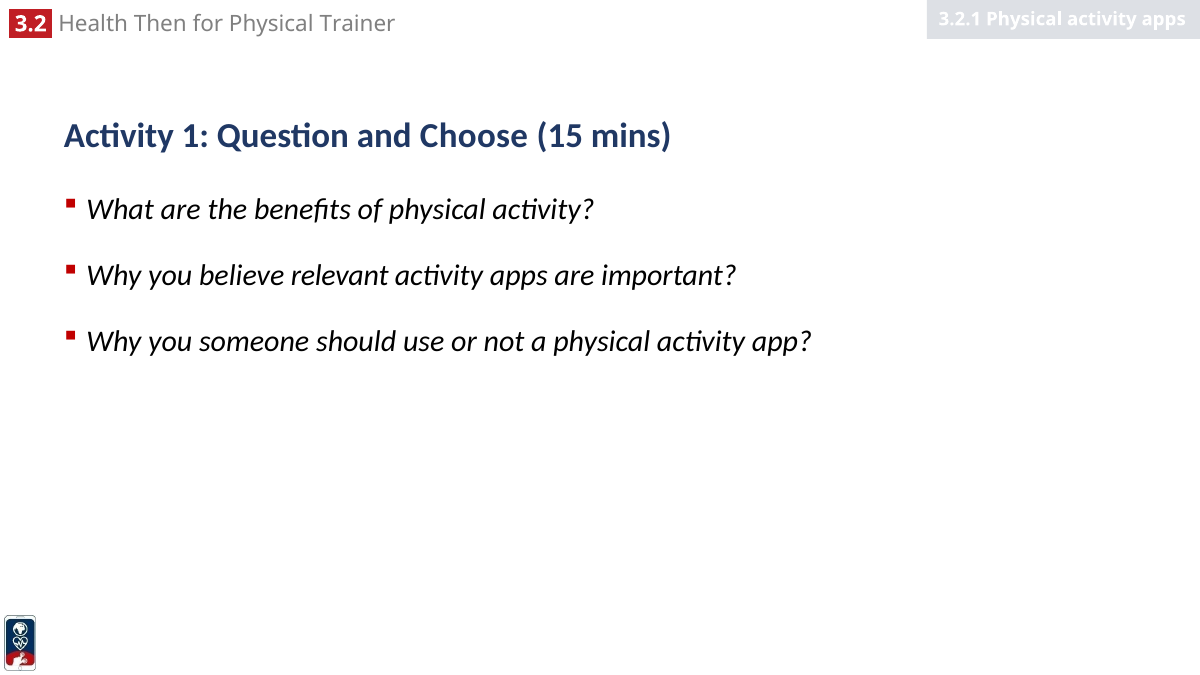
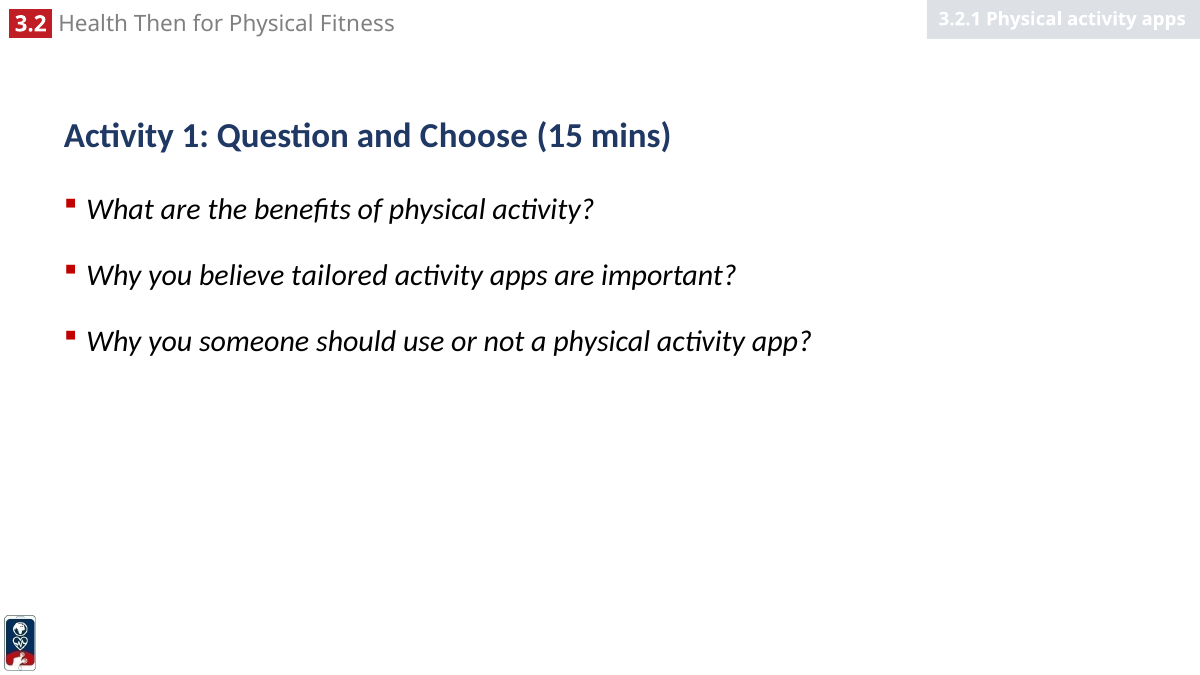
Trainer: Trainer -> Fitness (357, 24)
relevant: relevant -> tailored (339, 276)
